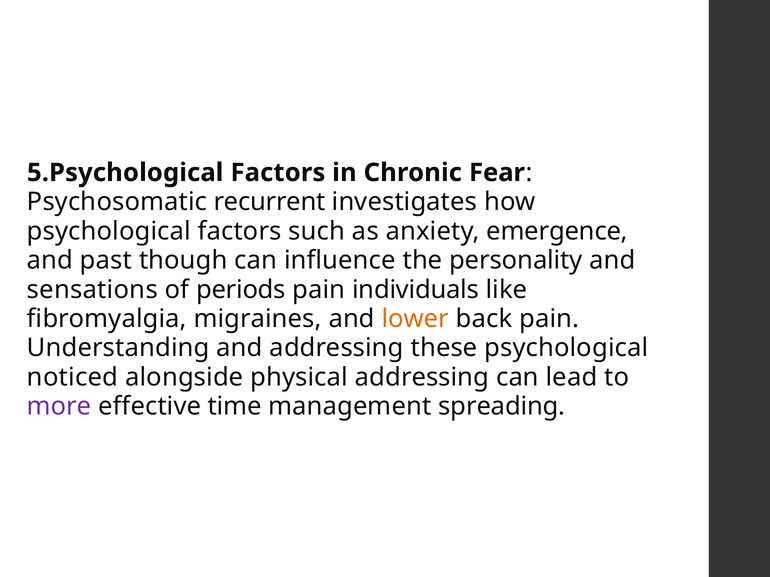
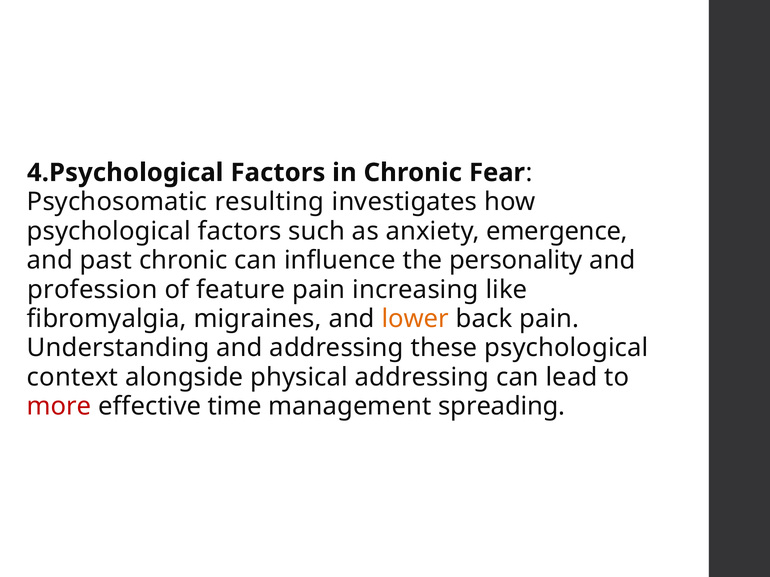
5.Psychological: 5.Psychological -> 4.Psychological (125, 173)
recurrent: recurrent -> resulting (269, 202)
past though: though -> chronic (183, 261)
sensations: sensations -> profession (92, 290)
periods: periods -> feature (241, 290)
individuals: individuals -> increasing (415, 290)
noticed: noticed -> context (73, 378)
more colour: purple -> red (59, 407)
